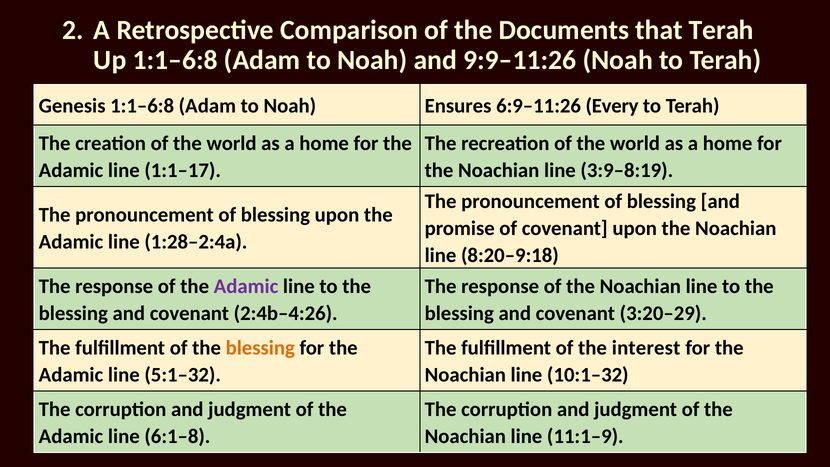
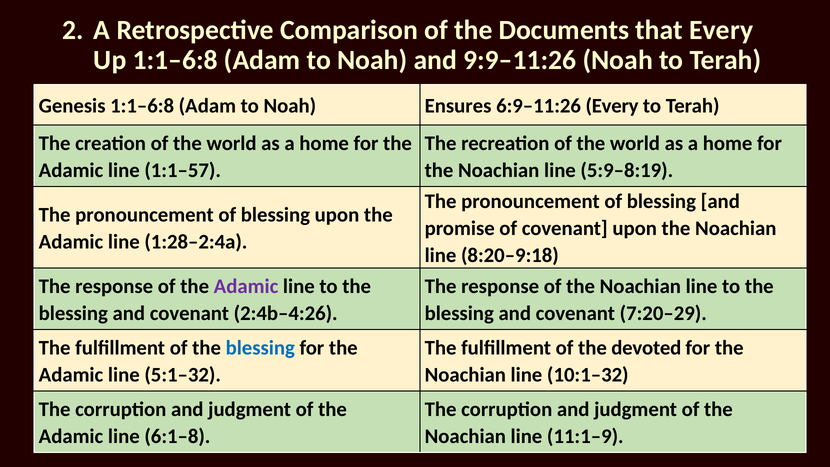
that Terah: Terah -> Every (721, 30)
1:1–17: 1:1–17 -> 1:1–57 (183, 170)
3:9–8:19: 3:9–8:19 -> 5:9–8:19 (627, 170)
3:20–29: 3:20–29 -> 7:20–29 (663, 313)
blessing colour: orange -> blue (260, 348)
interest: interest -> devoted (646, 348)
